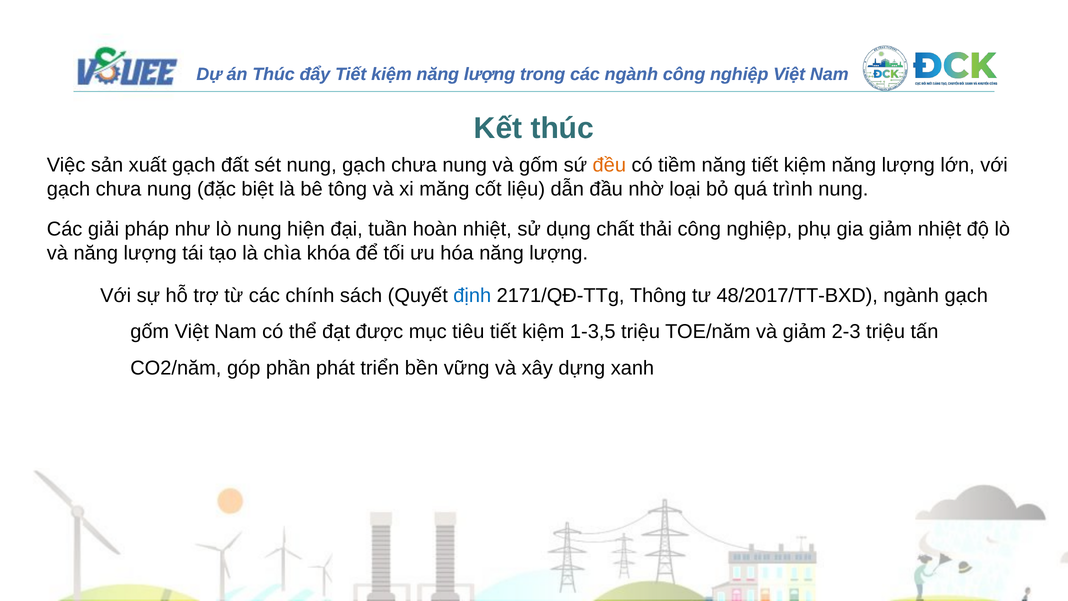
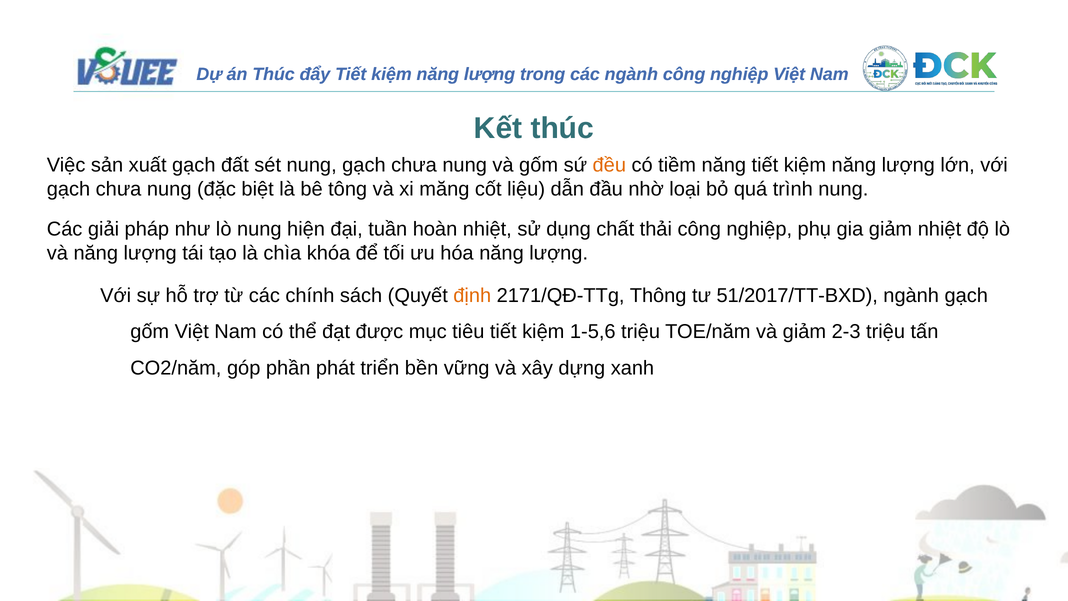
định colour: blue -> orange (472, 296)
48/2017/TT-BXD: 48/2017/TT-BXD -> 51/2017/TT-BXD (797, 296)
1-3,5: 1-3,5 -> 1-5,6 (593, 332)
